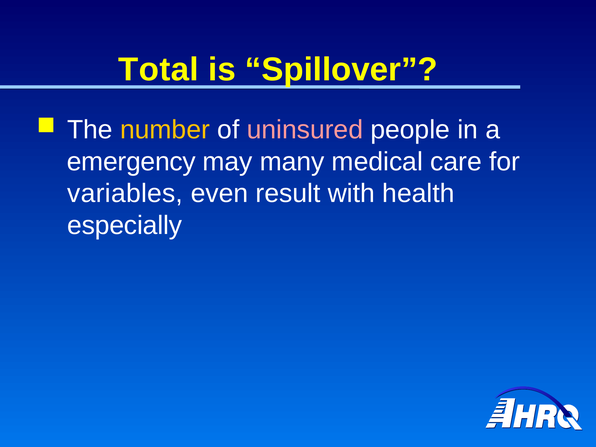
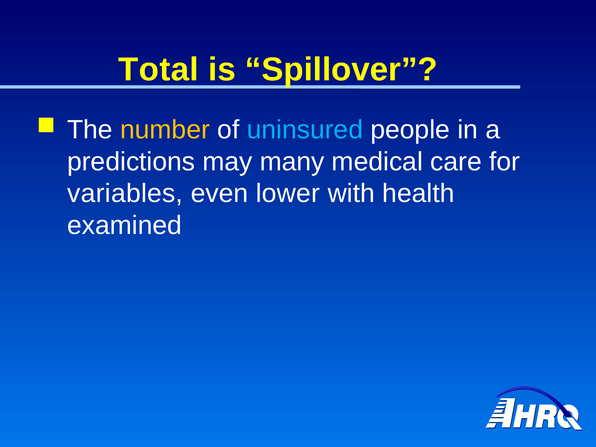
uninsured colour: pink -> light blue (305, 130)
emergency: emergency -> predictions (131, 162)
result: result -> lower (288, 193)
especially: especially -> examined (125, 225)
